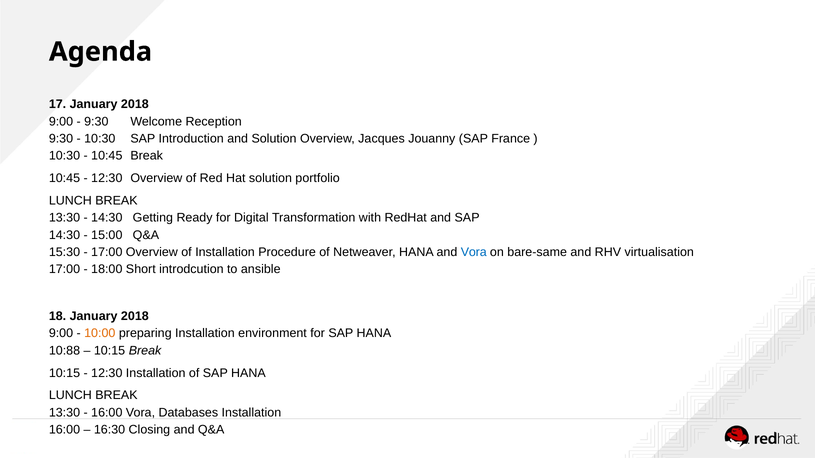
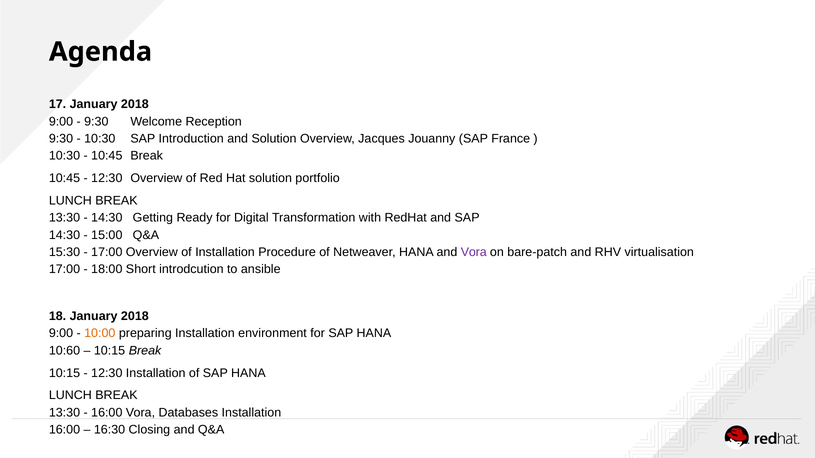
Vora colour: blue -> purple (474, 252)
bare-same: bare-same -> bare-patch (537, 252)
10:88: 10:88 -> 10:60 (64, 351)
